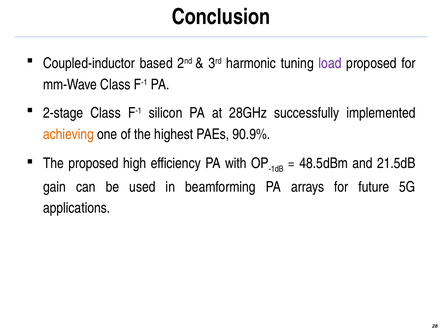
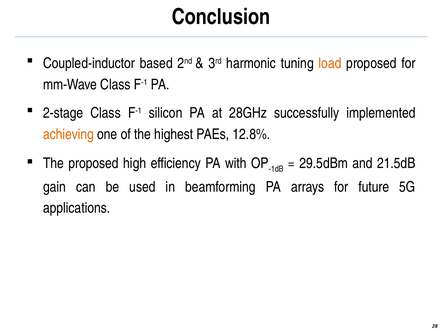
load colour: purple -> orange (330, 63)
90.9%: 90.9% -> 12.8% (251, 134)
48.5dBm: 48.5dBm -> 29.5dBm (324, 164)
